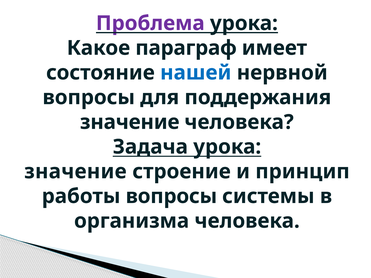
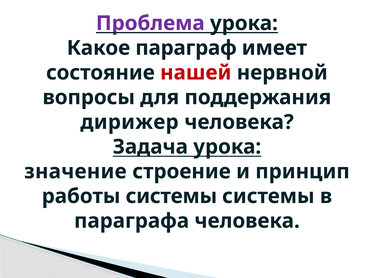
нашей colour: blue -> red (196, 73)
значение: значение -> дирижер (129, 122)
работы вопросы: вопросы -> системы (171, 196)
организма: организма -> параграфа (132, 221)
